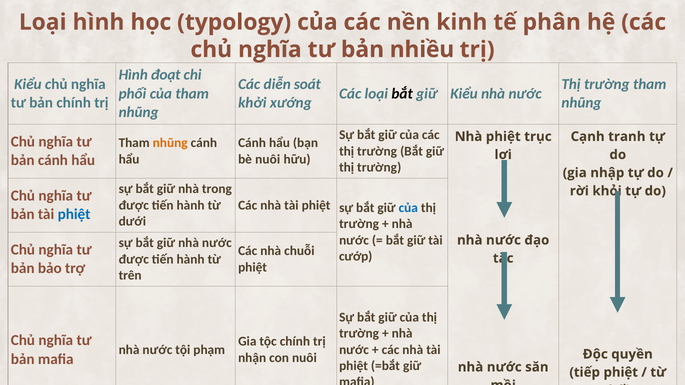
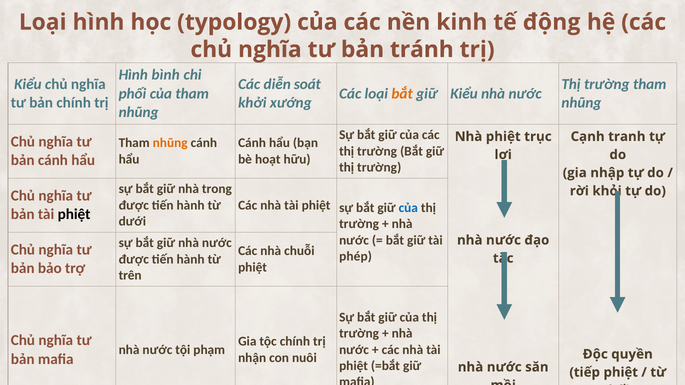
phân: phân -> động (552, 22)
nhiều: nhiều -> tránh (422, 50)
đoạt: đoạt -> bình (166, 75)
bắt colour: black -> orange (402, 94)
bè nuôi: nuôi -> hoạt (268, 159)
phiệt colour: blue -> black (74, 215)
cướp: cướp -> phép (356, 257)
